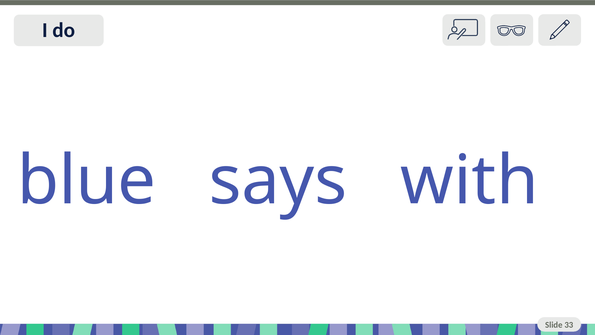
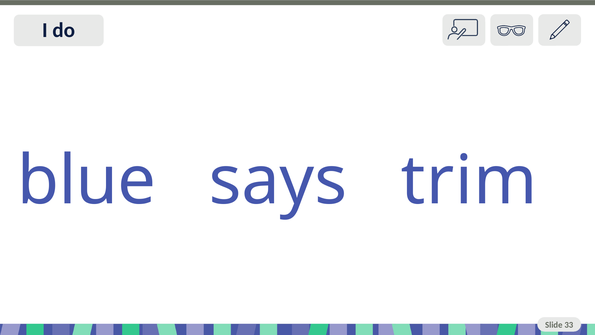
with: with -> trim (469, 181)
